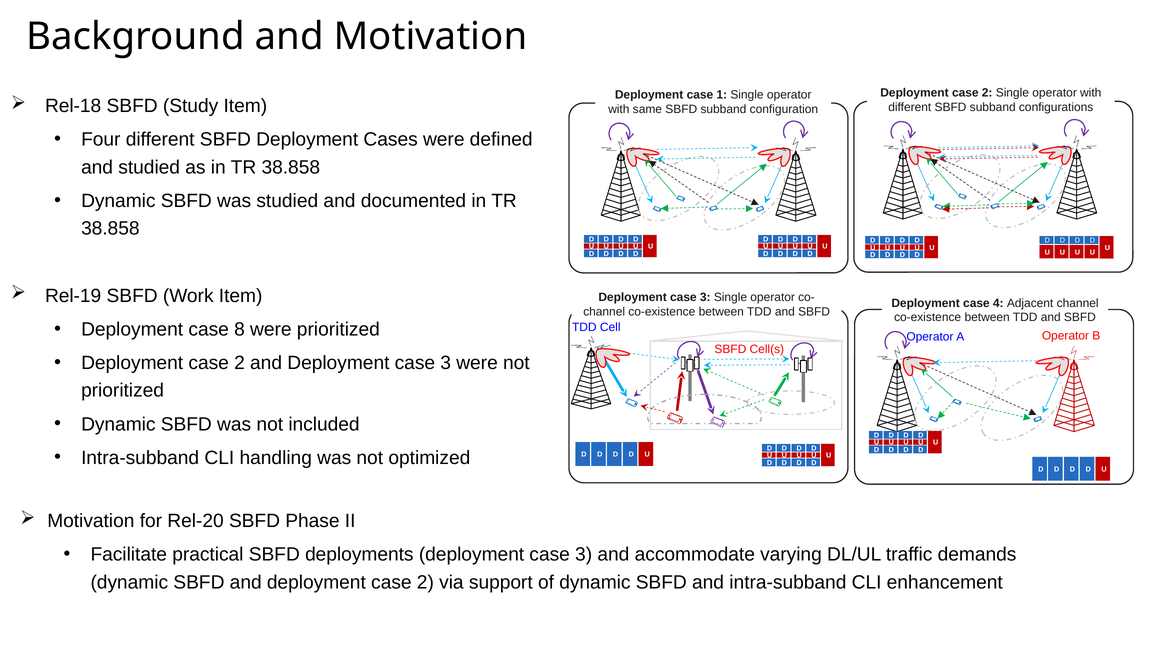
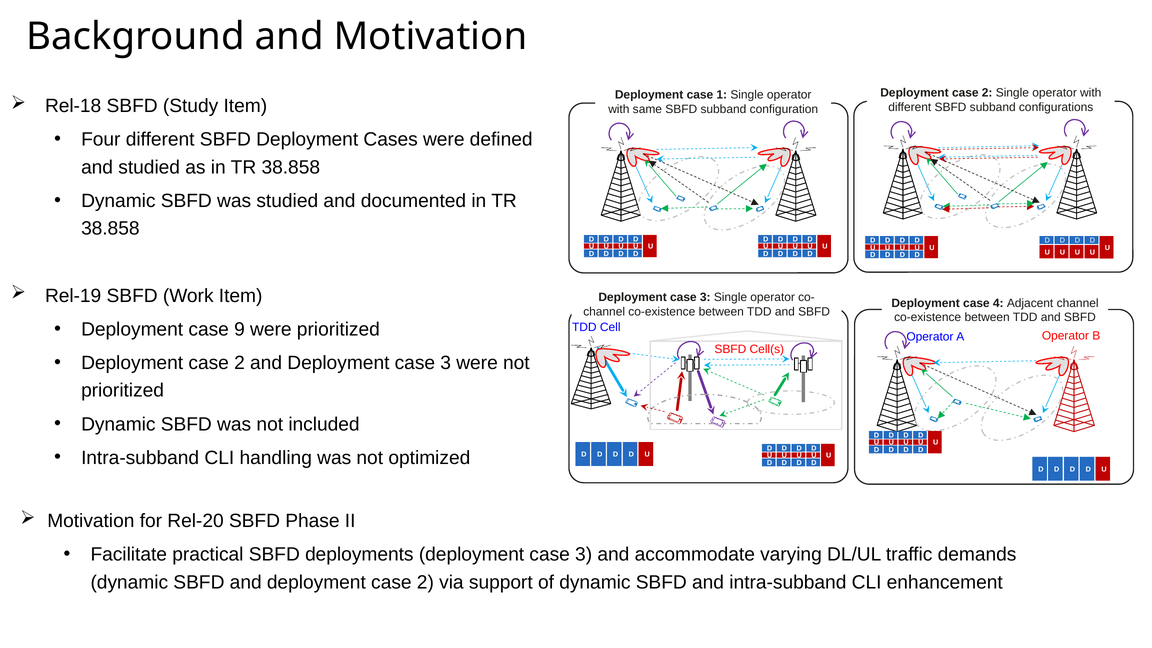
8: 8 -> 9 (239, 329)
